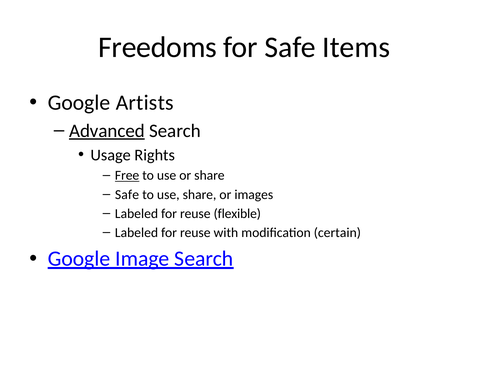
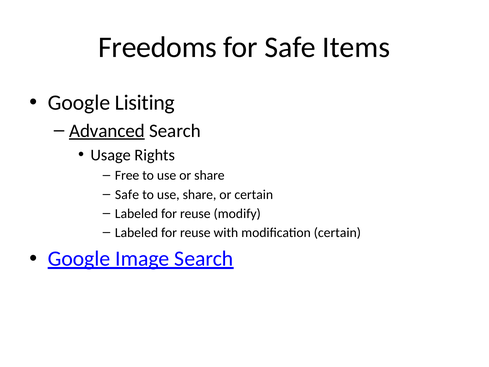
Artists: Artists -> Lisiting (145, 103)
Free underline: present -> none (127, 175)
or images: images -> certain (254, 194)
flexible: flexible -> modify (237, 213)
